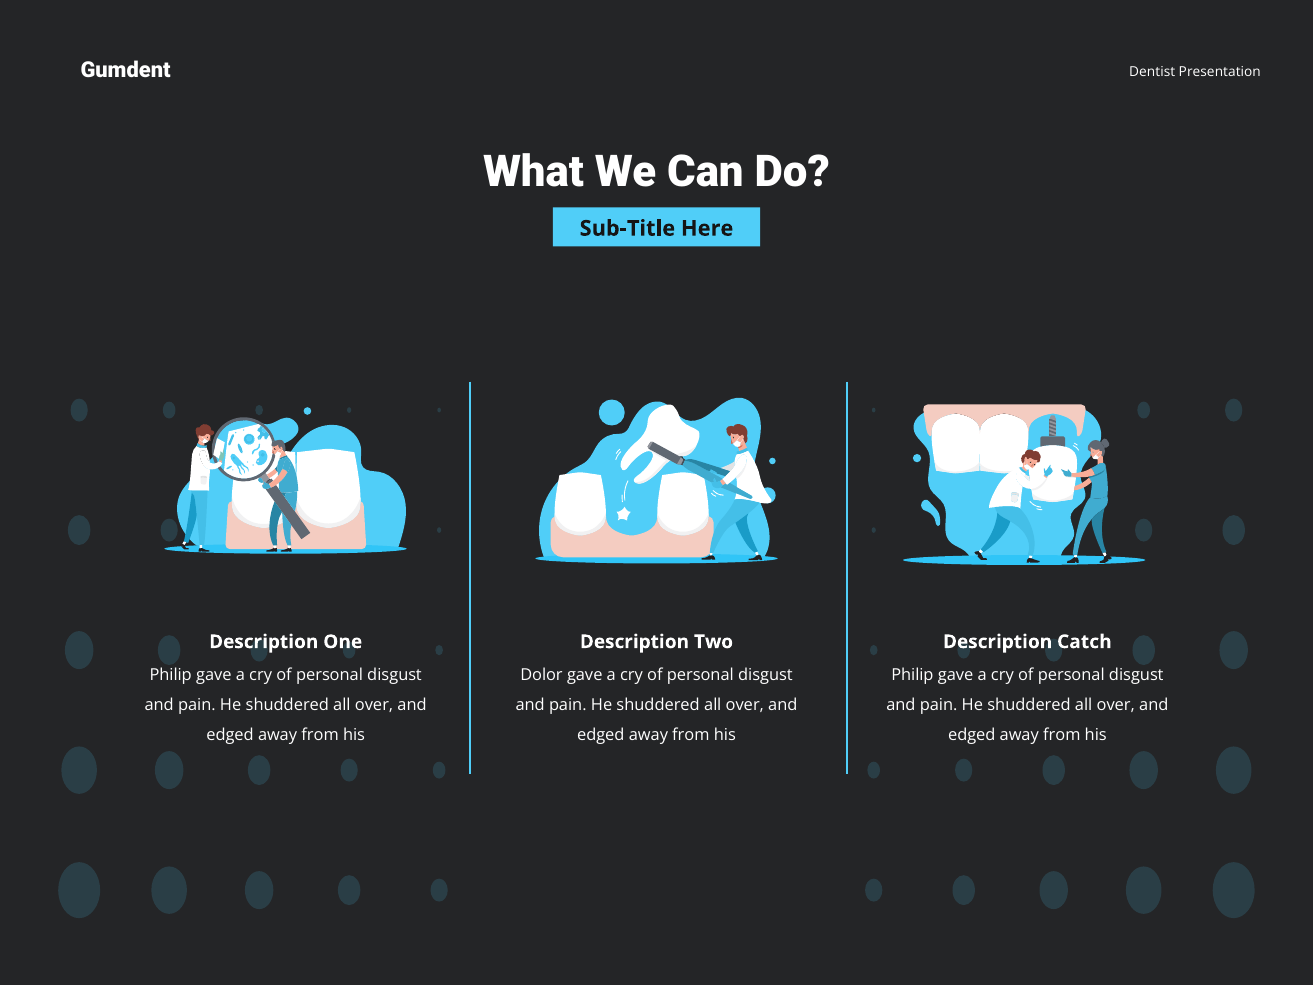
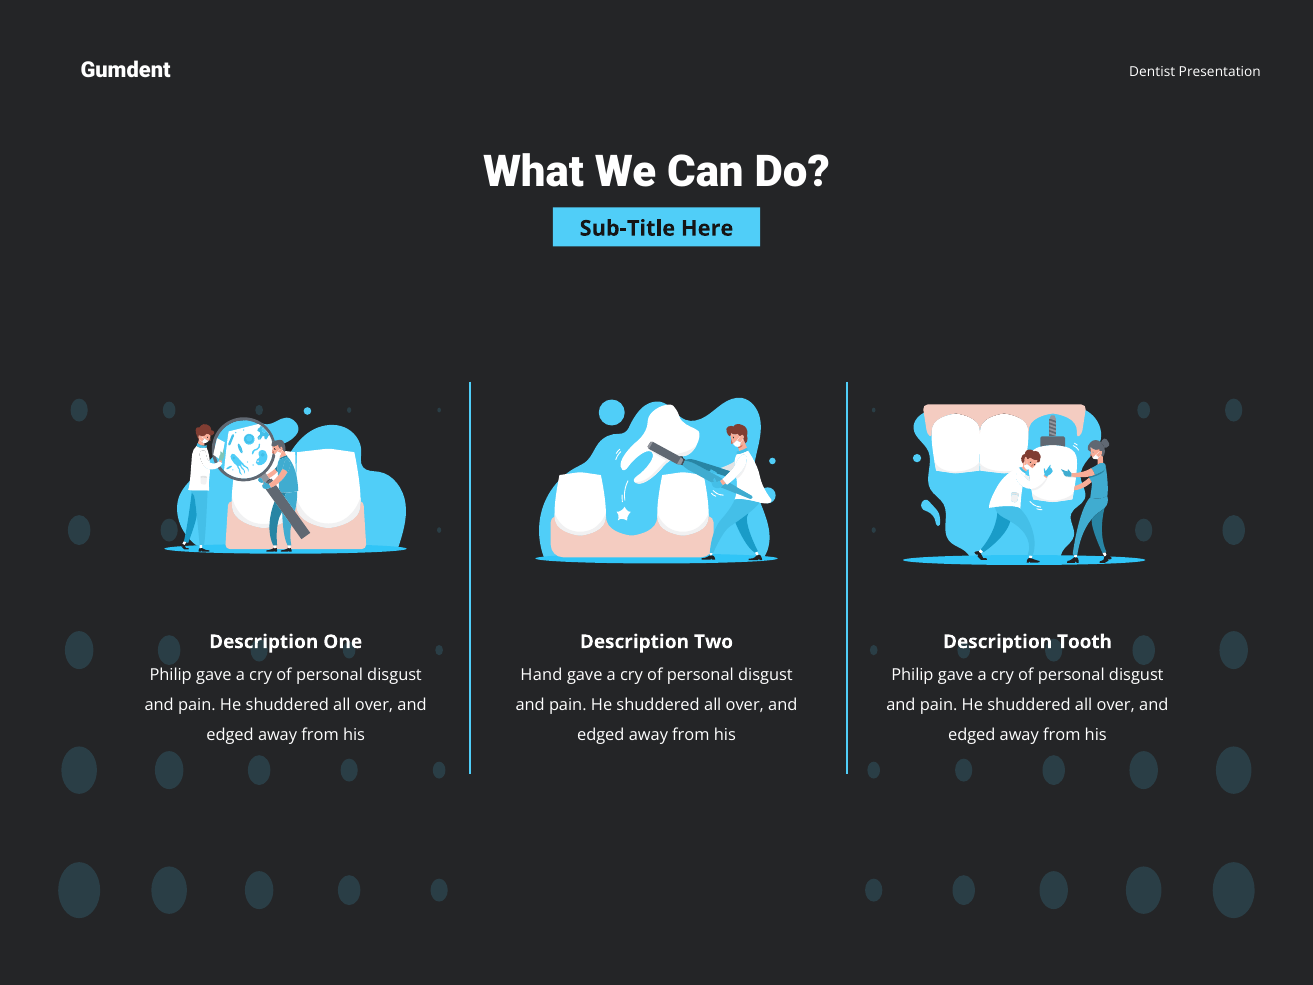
Catch: Catch -> Tooth (1085, 642)
Dolor: Dolor -> Hand (541, 675)
